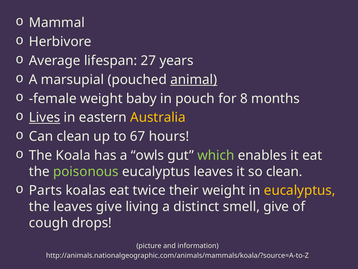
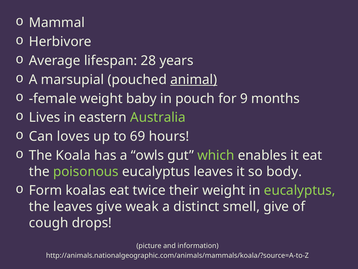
27: 27 -> 28 (148, 61)
8: 8 -> 9 (244, 98)
Lives underline: present -> none (45, 117)
Australia colour: yellow -> light green (158, 117)
Can clean: clean -> loves (73, 136)
67: 67 -> 69 (138, 136)
so clean: clean -> body (284, 171)
Parts: Parts -> Form (46, 190)
eucalyptus colour: yellow -> light green (300, 190)
living: living -> weak (142, 206)
